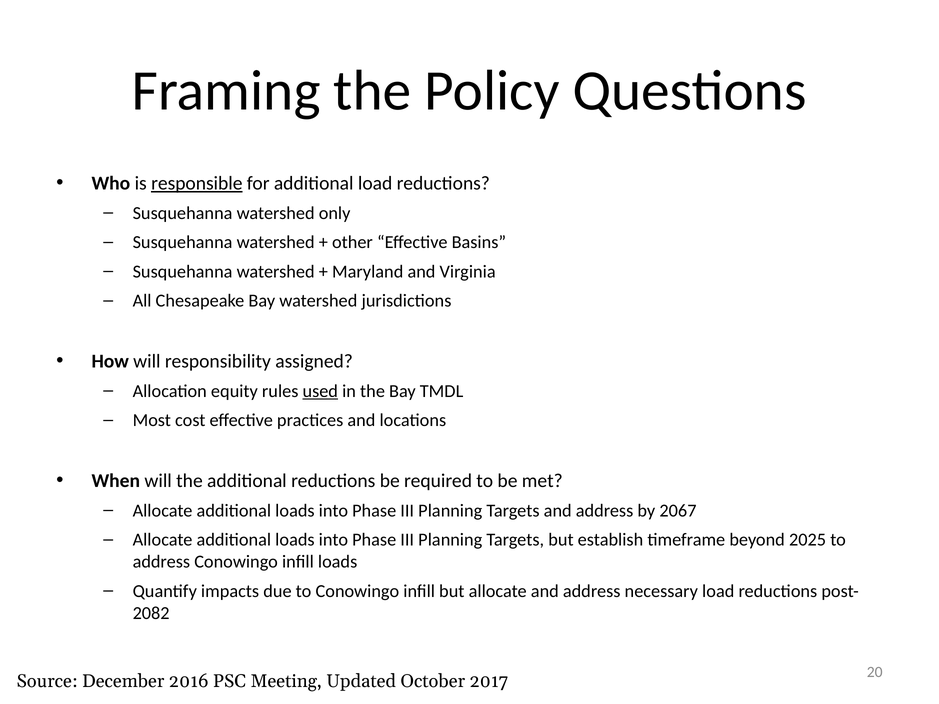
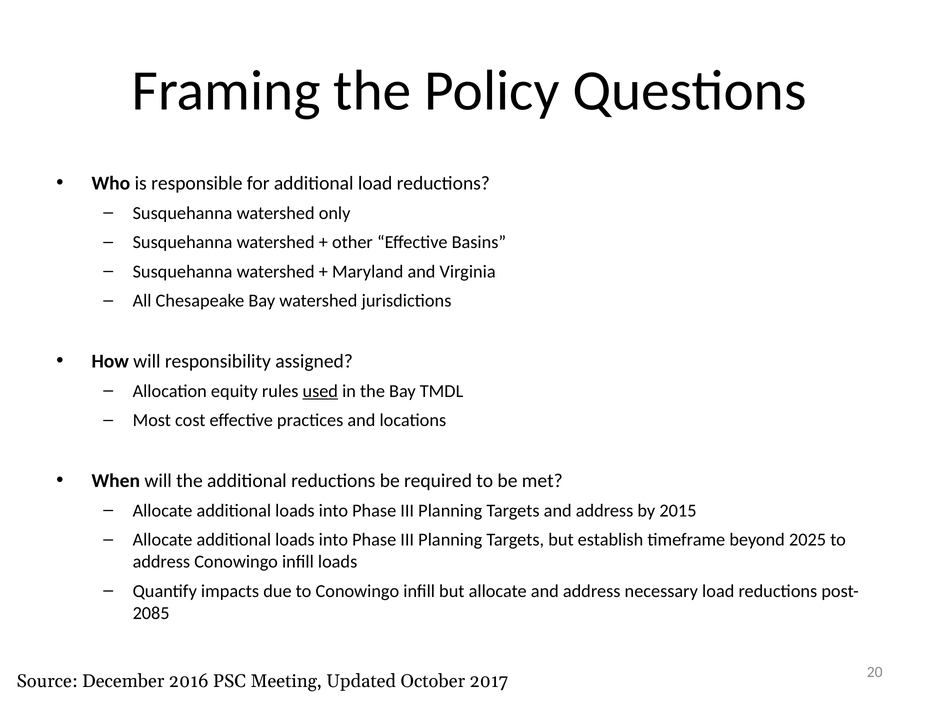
responsible underline: present -> none (197, 183)
2067: 2067 -> 2015 (678, 511)
2082: 2082 -> 2085 (151, 613)
